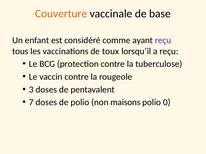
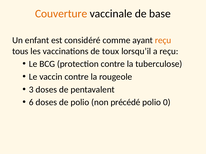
reçu colour: purple -> orange (163, 40)
7: 7 -> 6 (31, 103)
maisons: maisons -> précédé (125, 103)
